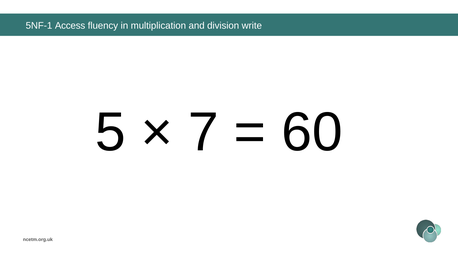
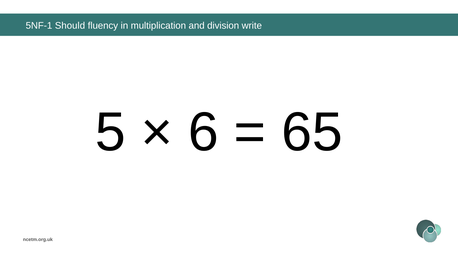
Access: Access -> Should (70, 26)
7: 7 -> 6 (203, 132)
60: 60 -> 65 (312, 132)
